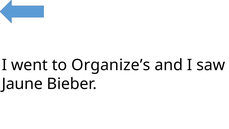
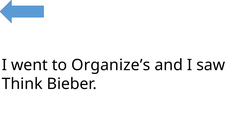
Jaune: Jaune -> Think (22, 84)
